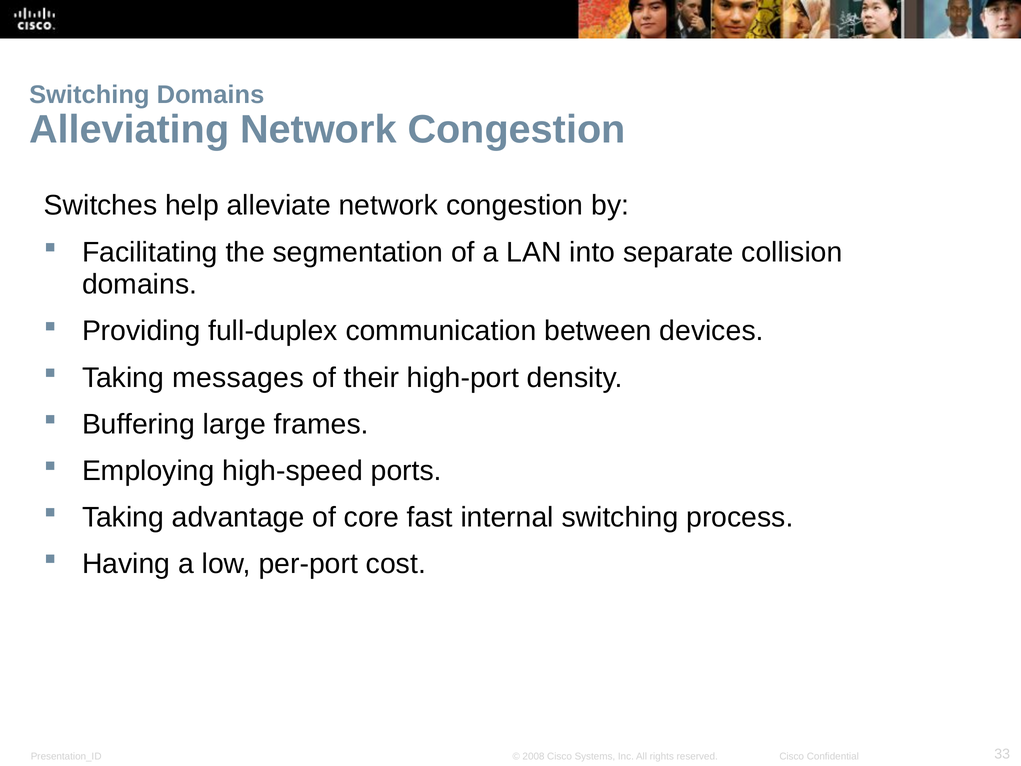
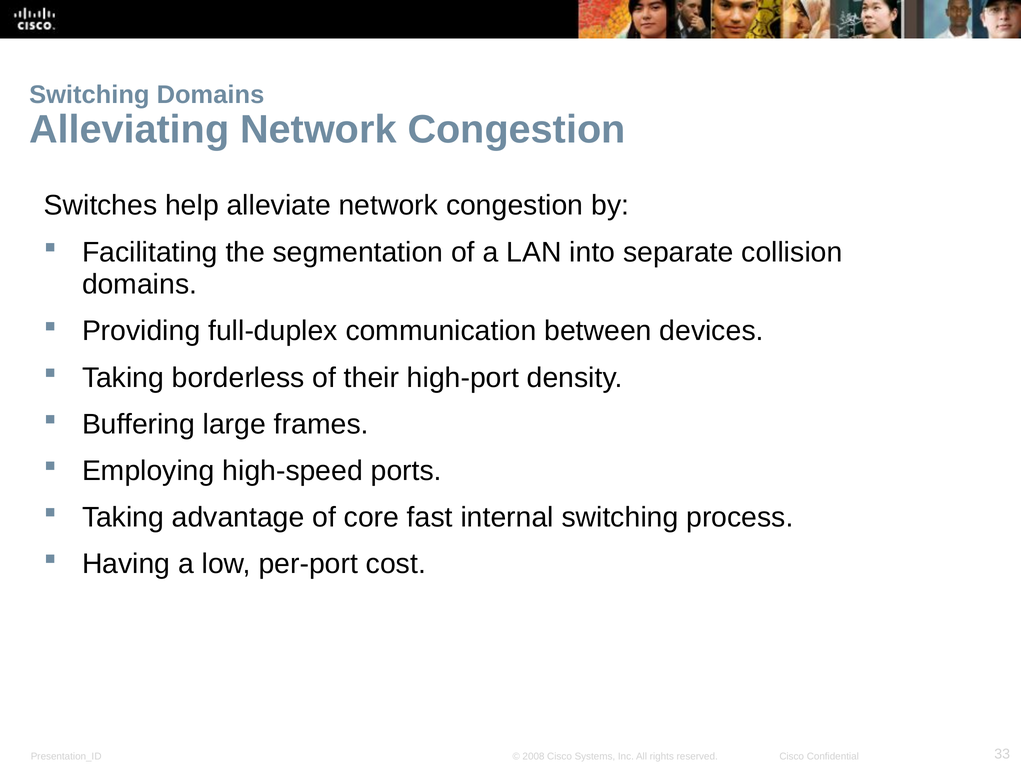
messages: messages -> borderless (238, 378)
